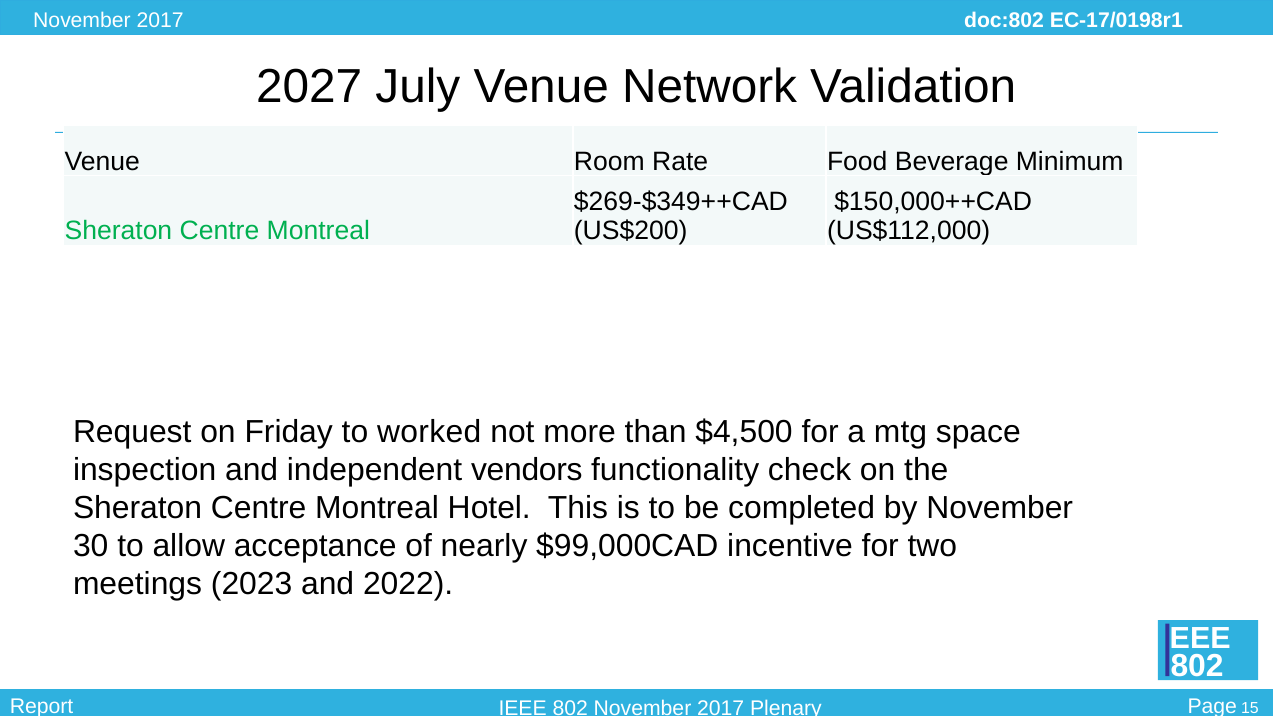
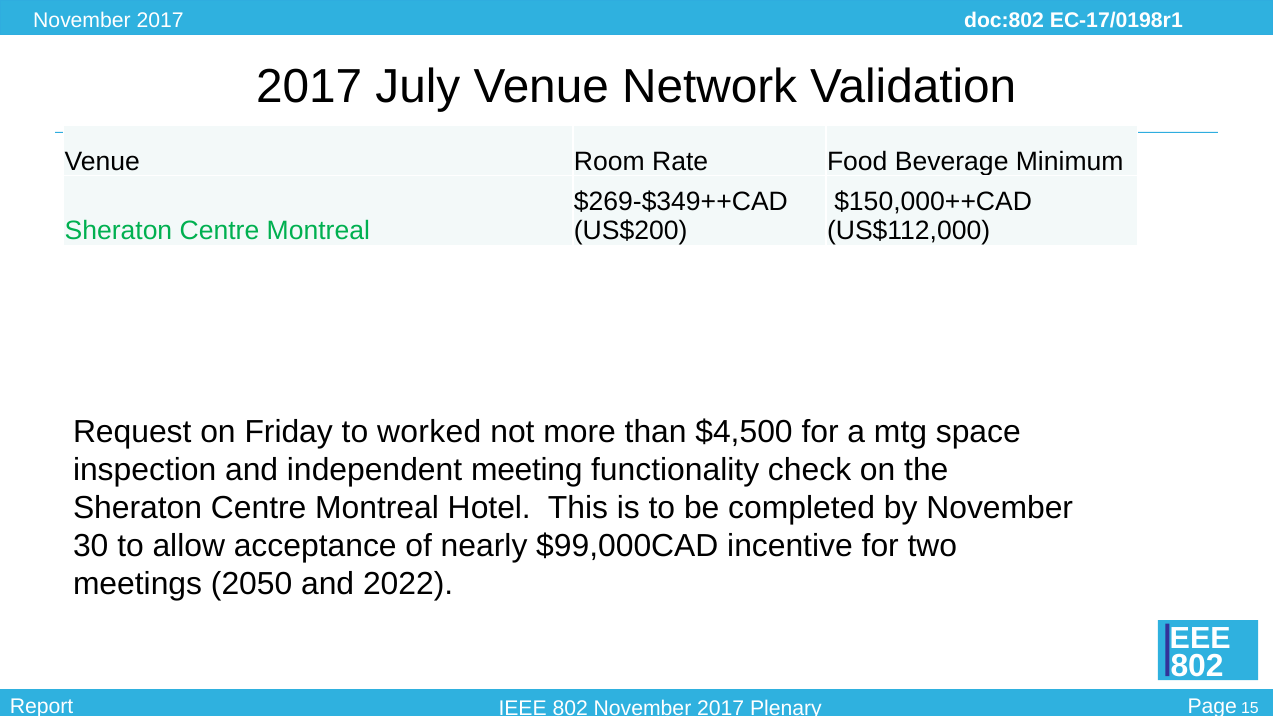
2027: 2027 -> 2017 (309, 87)
vendors: vendors -> meeting (527, 470)
2023: 2023 -> 2050 (252, 585)
